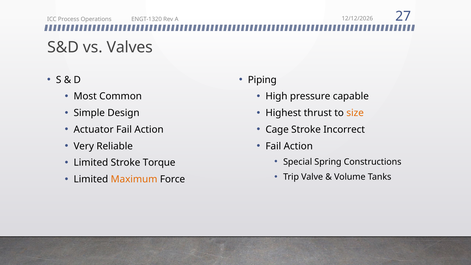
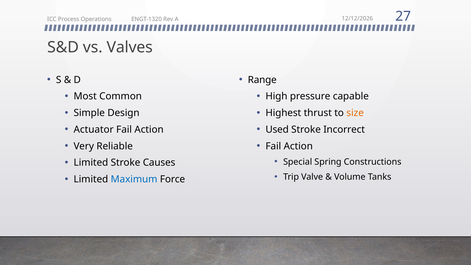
Piping: Piping -> Range (262, 80)
Cage: Cage -> Used (277, 130)
Torque: Torque -> Causes (159, 163)
Maximum colour: orange -> blue (134, 179)
